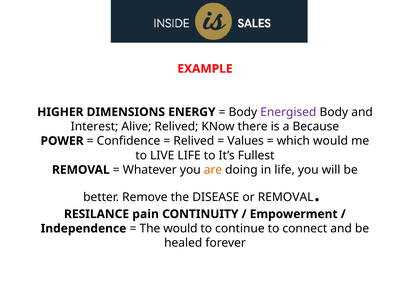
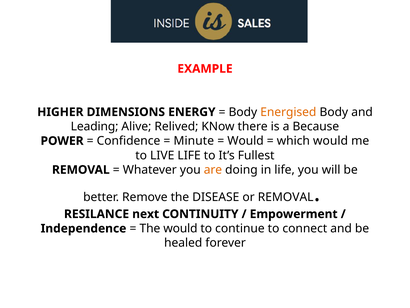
Energised colour: purple -> orange (288, 112)
Interest: Interest -> Leading (95, 126)
Relived: Relived -> Minute (194, 141)
Values: Values -> Would (246, 141)
pain: pain -> next (146, 214)
